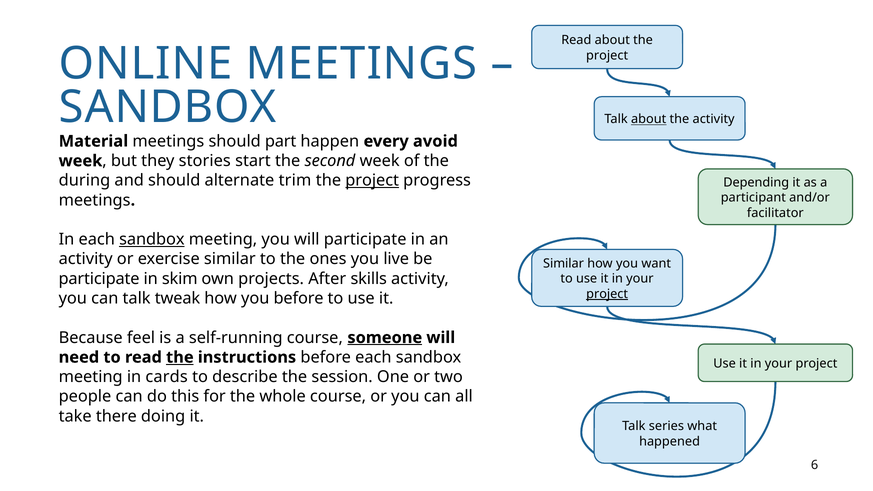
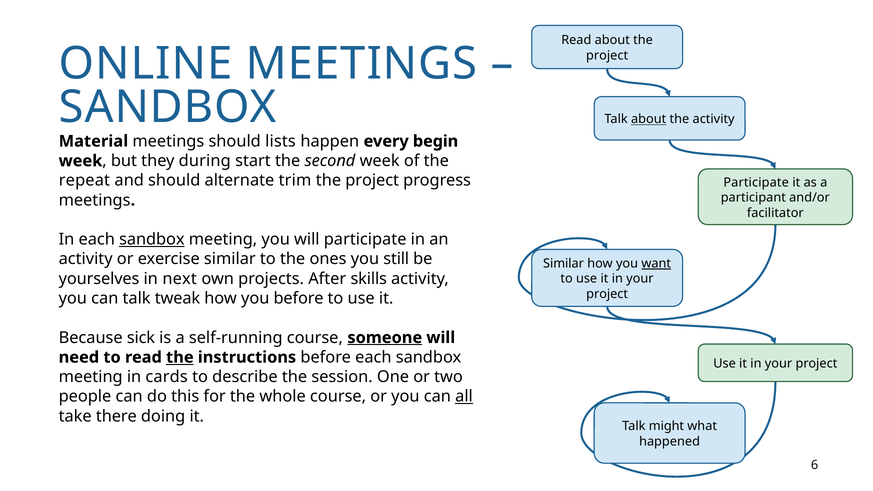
part: part -> lists (280, 141)
avoid: avoid -> begin (436, 141)
stories: stories -> during (205, 161)
during: during -> repeat (84, 181)
project underline: present -> none (372, 181)
Depending: Depending -> Participate (756, 182)
live: live -> still (396, 259)
want underline: none -> present (656, 263)
participate: participate -> yourselves (99, 279)
skim: skim -> next (180, 279)
project underline: present -> none (607, 294)
feel: feel -> sick (141, 338)
all underline: none -> present (464, 397)
series: series -> might (666, 426)
